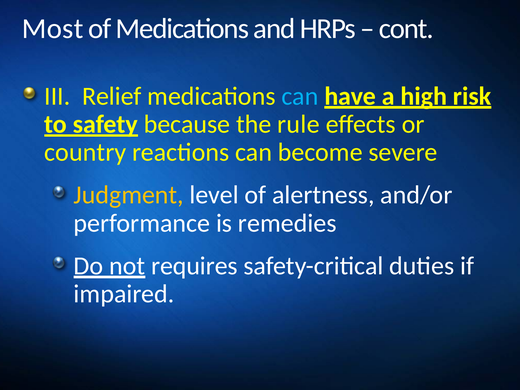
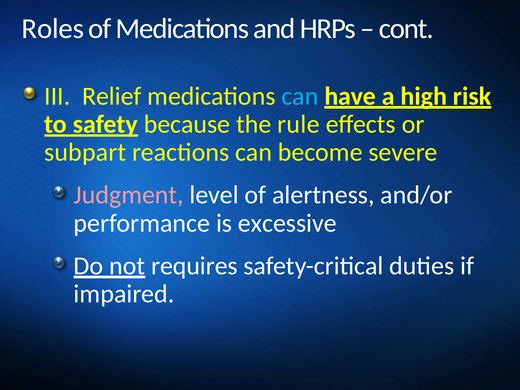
Most: Most -> Roles (53, 29)
country: country -> subpart (85, 152)
Judgment colour: yellow -> pink (129, 195)
remedies: remedies -> excessive (287, 223)
